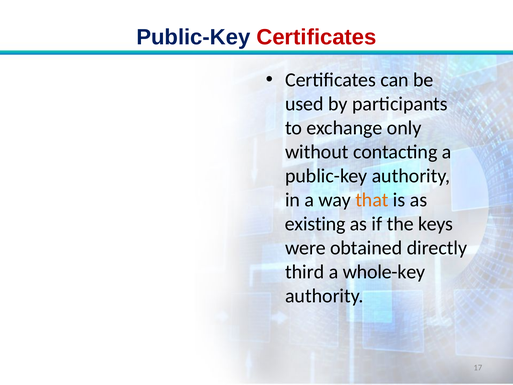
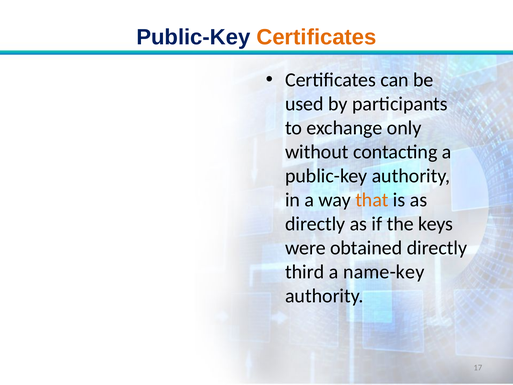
Certificates colour: red -> orange (316, 37)
existing: existing -> directly (315, 224)
whole-key: whole-key -> name-key (384, 272)
